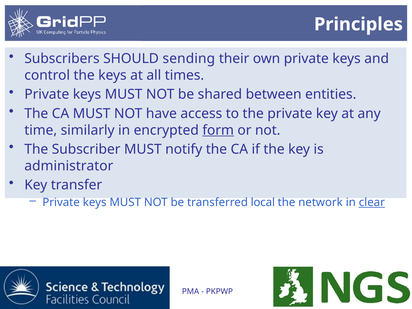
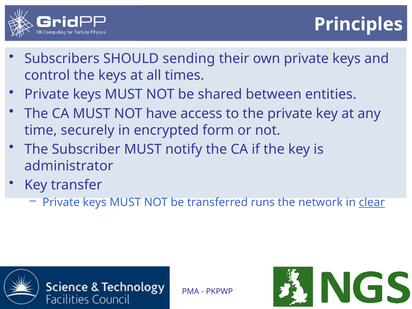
similarly: similarly -> securely (88, 130)
form underline: present -> none (218, 130)
local: local -> runs (263, 202)
